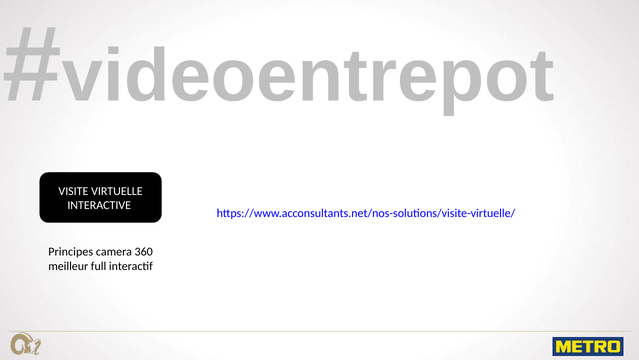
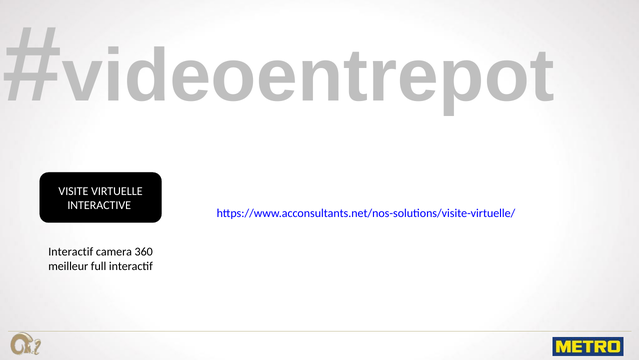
Principes: Principes -> Interactif (71, 251)
